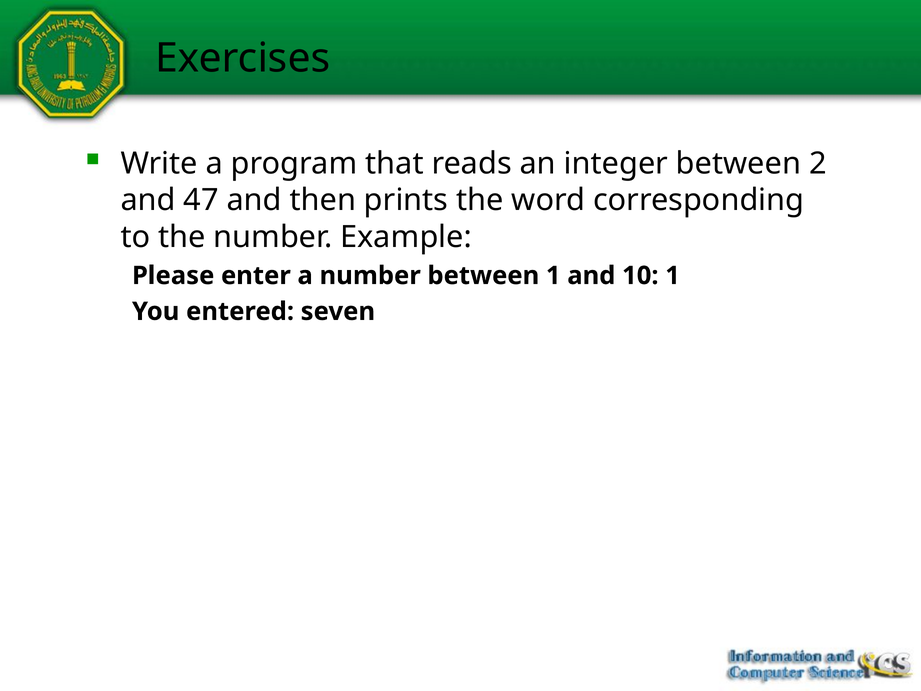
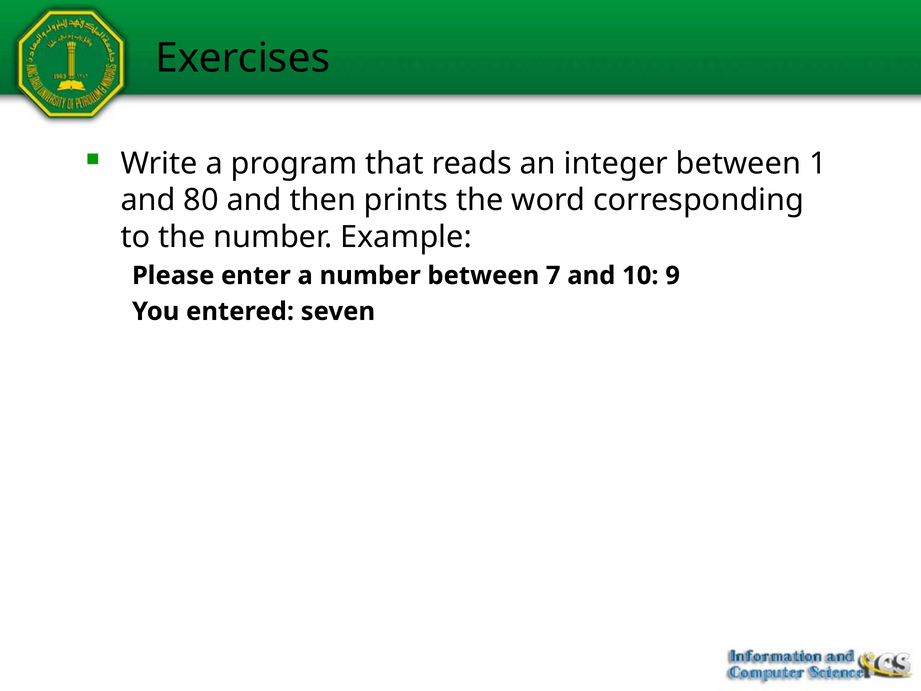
2: 2 -> 1 (818, 163)
47: 47 -> 80 (201, 200)
between 1: 1 -> 7 (553, 276)
10 1: 1 -> 9 (673, 276)
